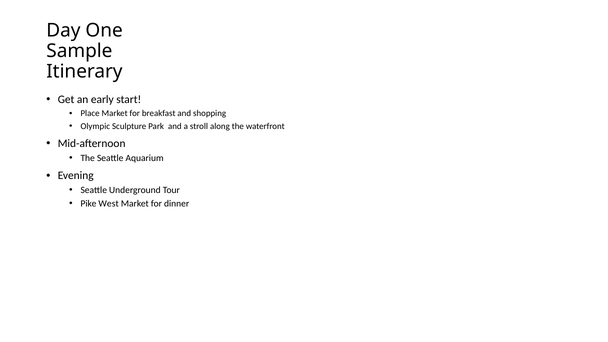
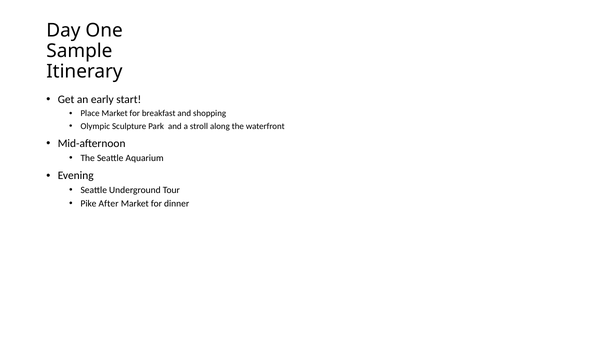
West: West -> After (109, 204)
